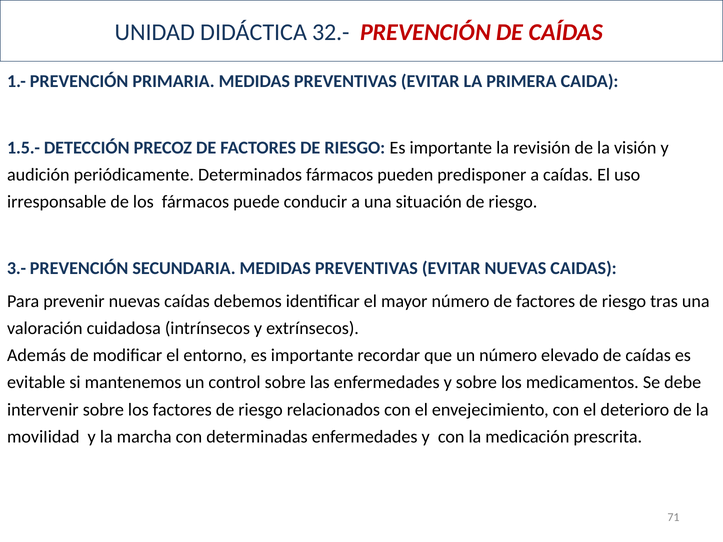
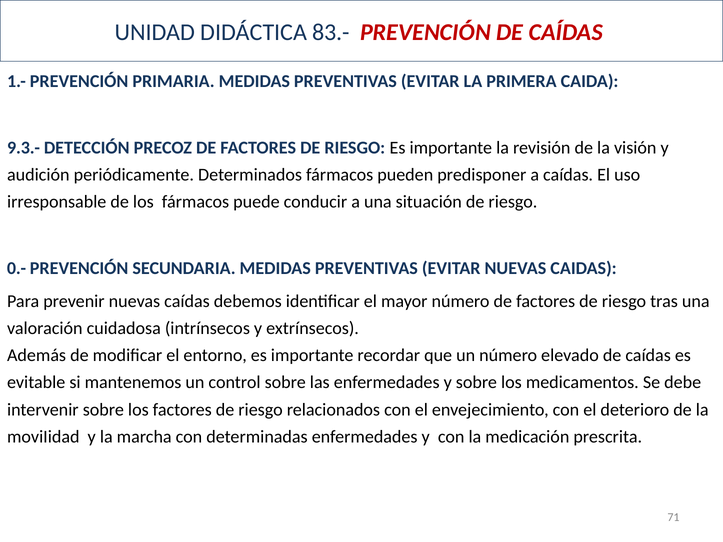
32.-: 32.- -> 83.- (331, 32)
1.5.-: 1.5.- -> 9.3.- (24, 148)
3.-: 3.- -> 0.- (17, 268)
